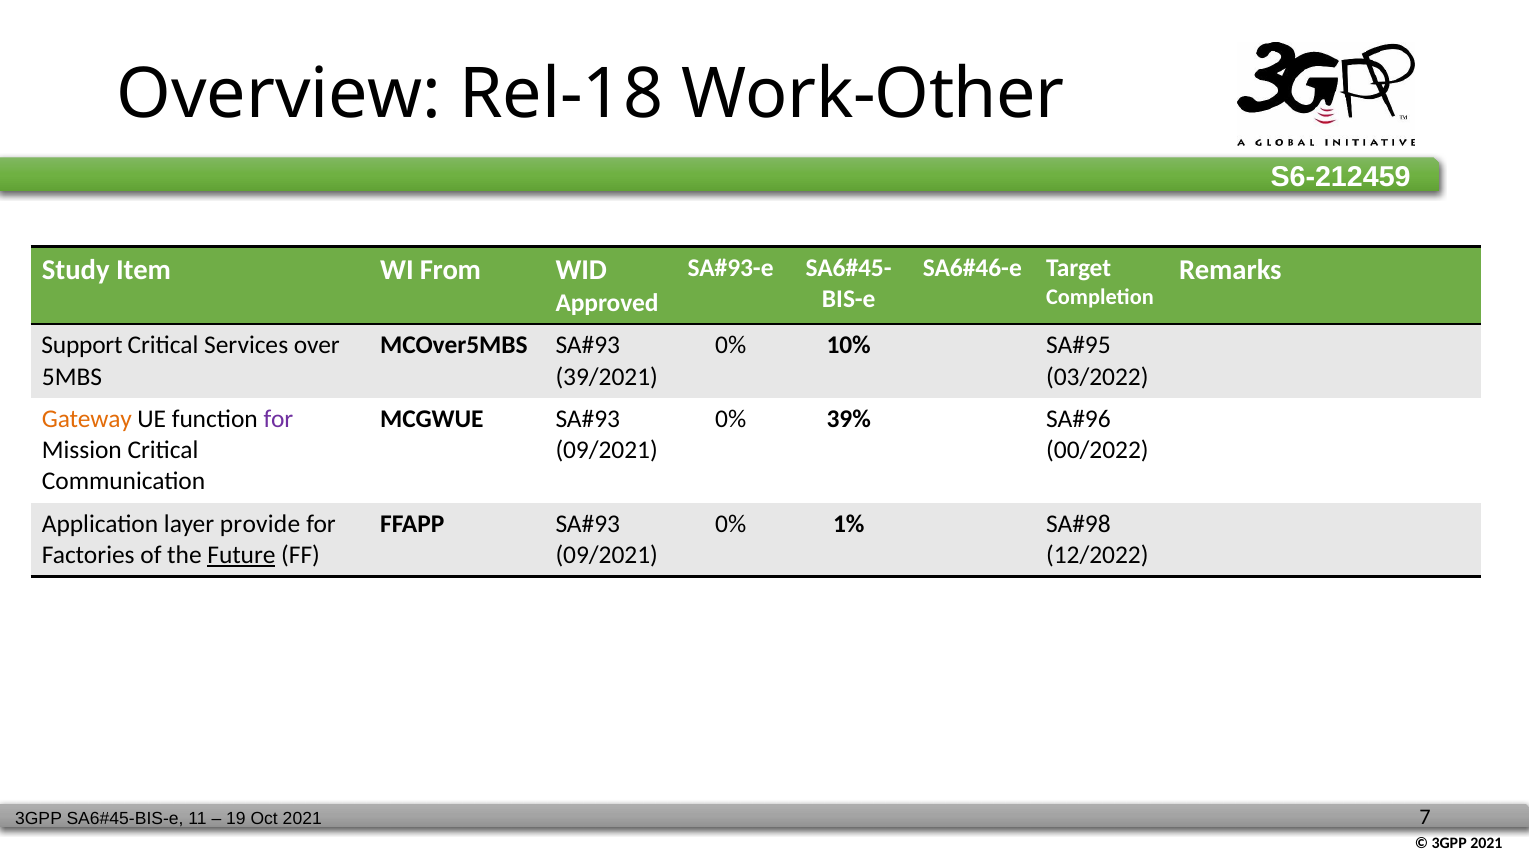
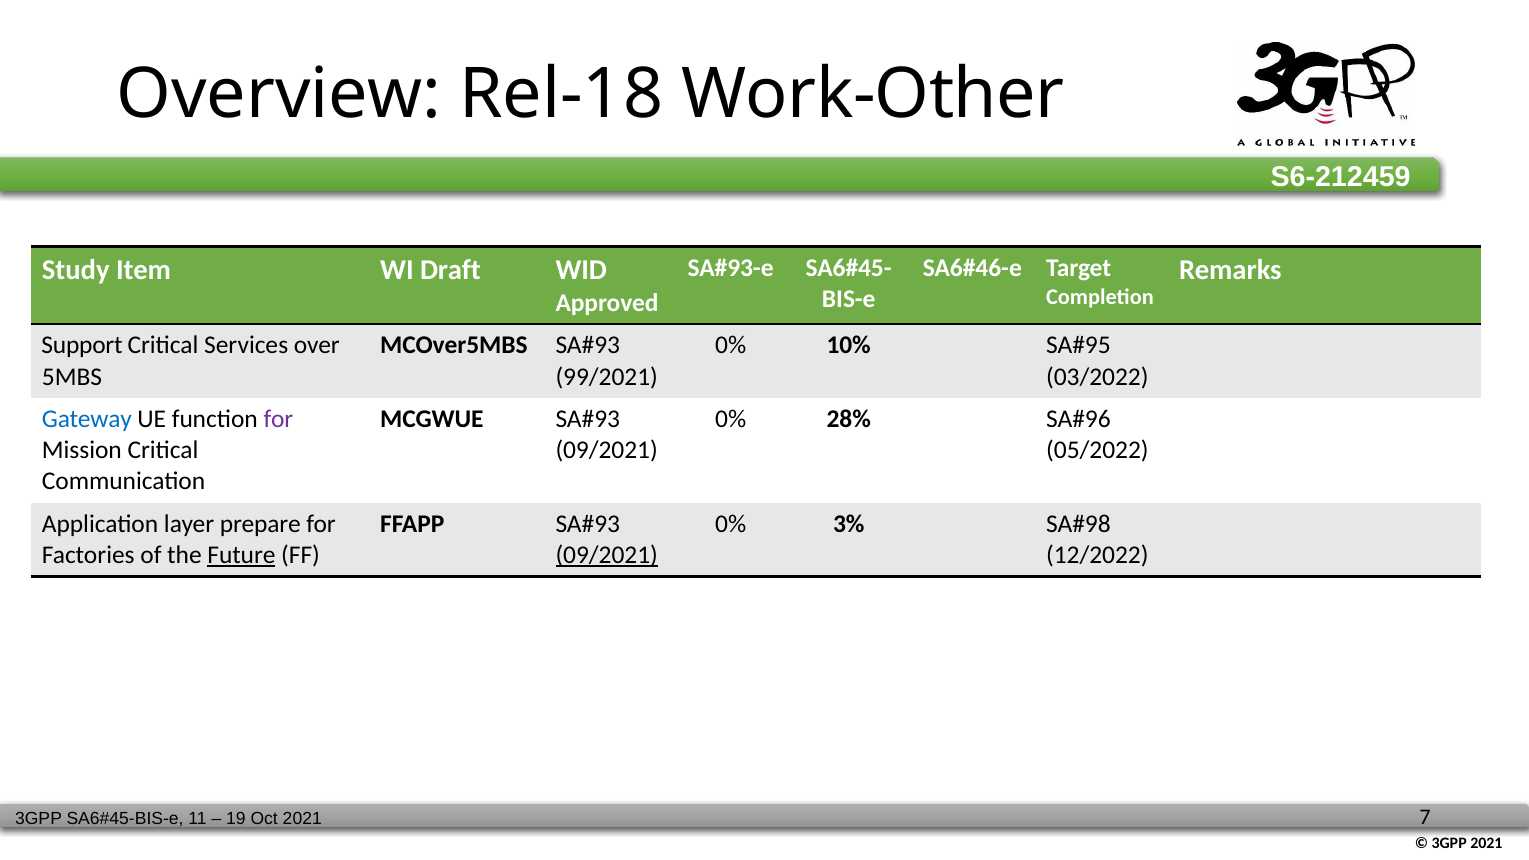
From: From -> Draft (450, 270)
39/2021: 39/2021 -> 99/2021 (607, 377)
Gateway colour: orange -> blue (87, 419)
39%: 39% -> 28% (849, 419)
00/2022: 00/2022 -> 05/2022 (1097, 450)
provide: provide -> prepare (260, 524)
1%: 1% -> 3% (849, 524)
09/2021 underline: none -> present (607, 555)
